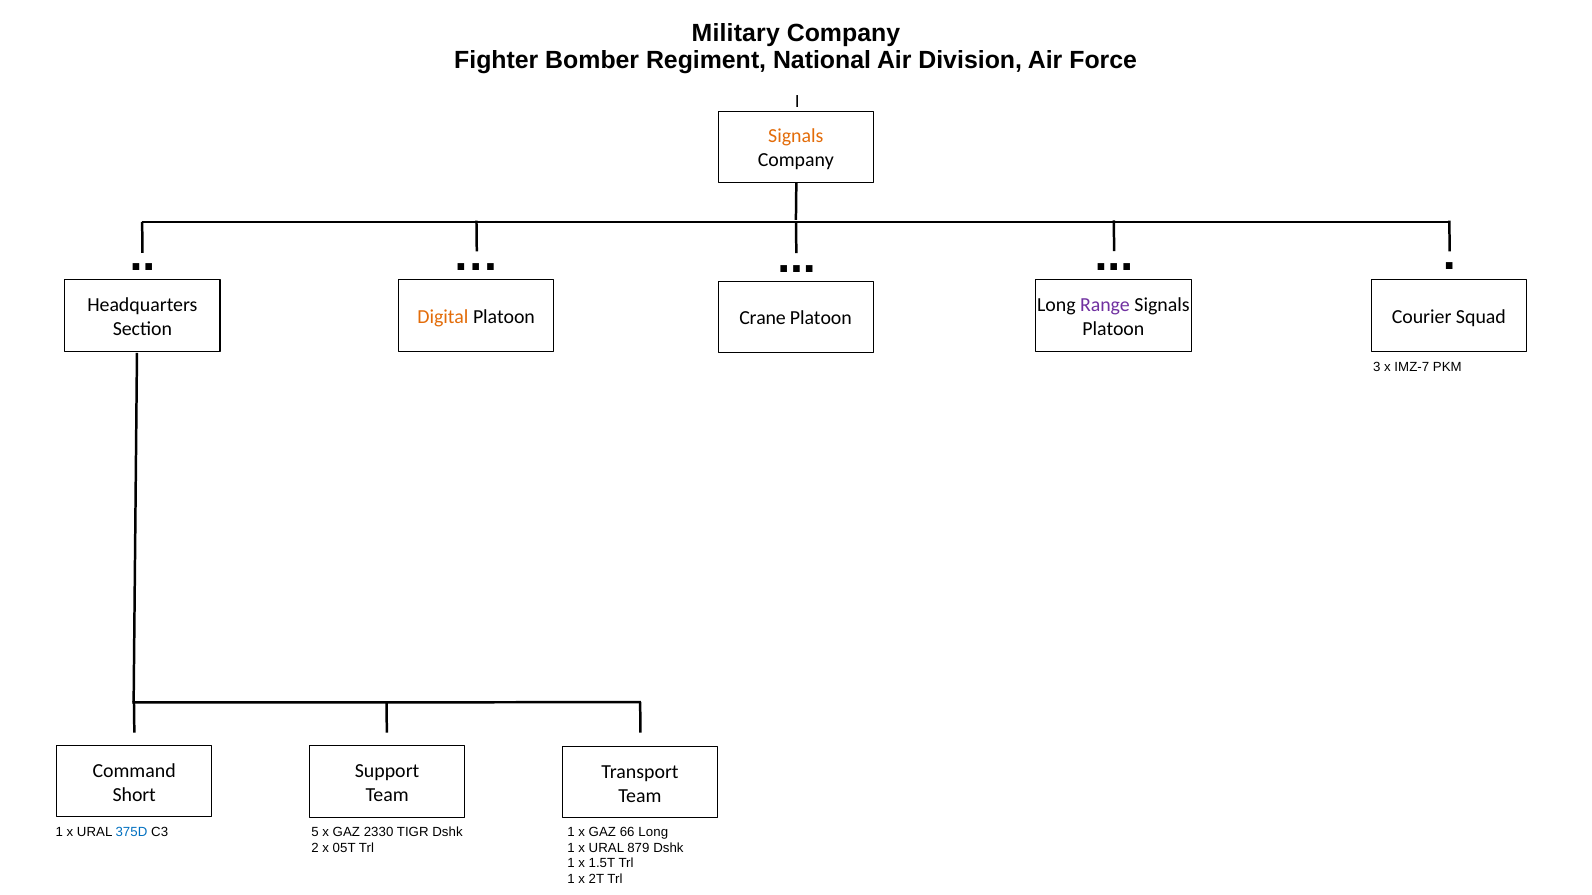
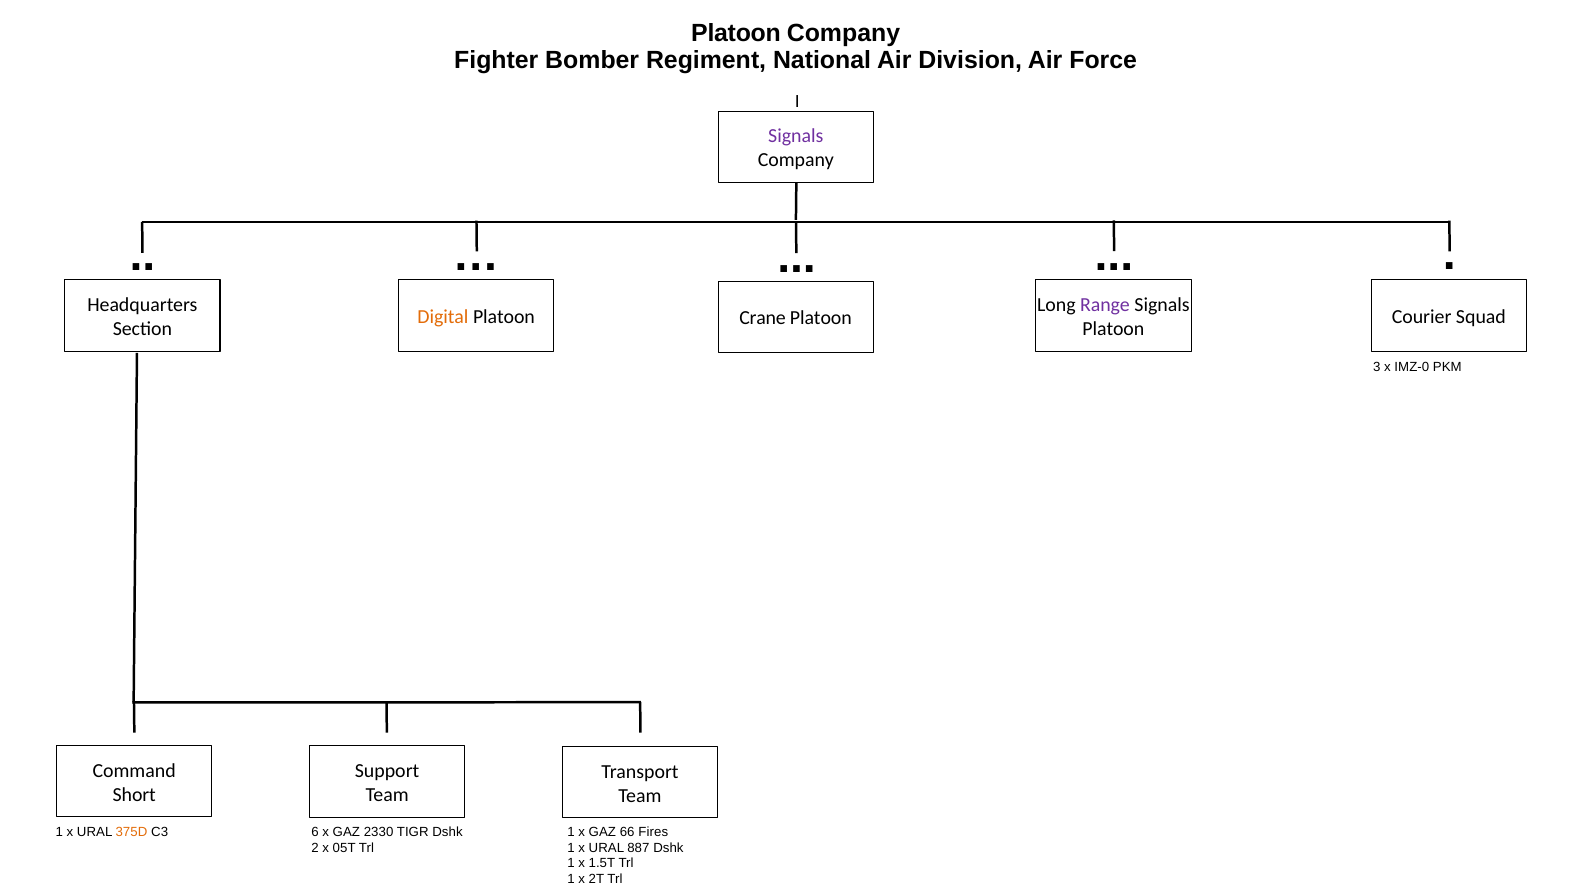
Military: Military -> Platoon (736, 33)
Signals colour: orange -> purple (796, 136)
IMZ-7: IMZ-7 -> IMZ-0 (1412, 368)
375D colour: blue -> orange (131, 832)
5: 5 -> 6 (315, 832)
66 Long: Long -> Fires (653, 832)
879: 879 -> 887 (638, 848)
